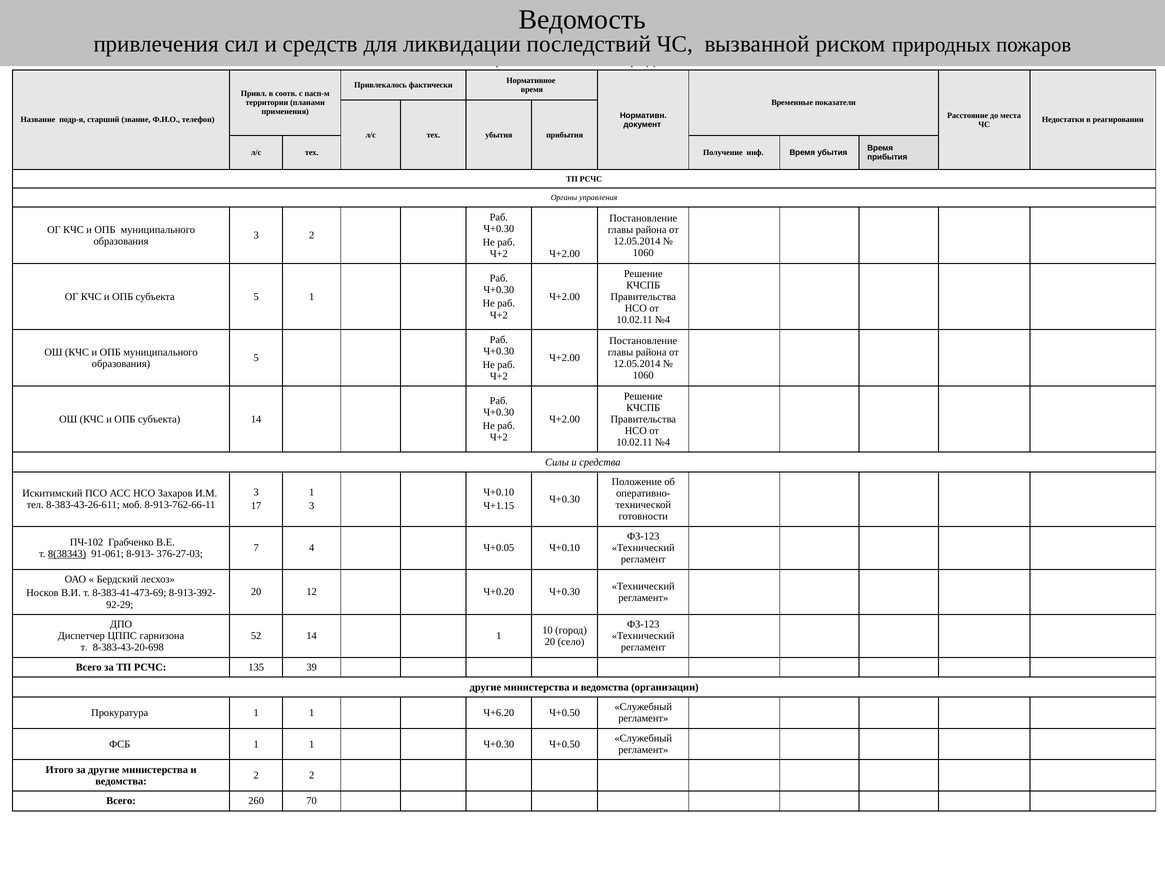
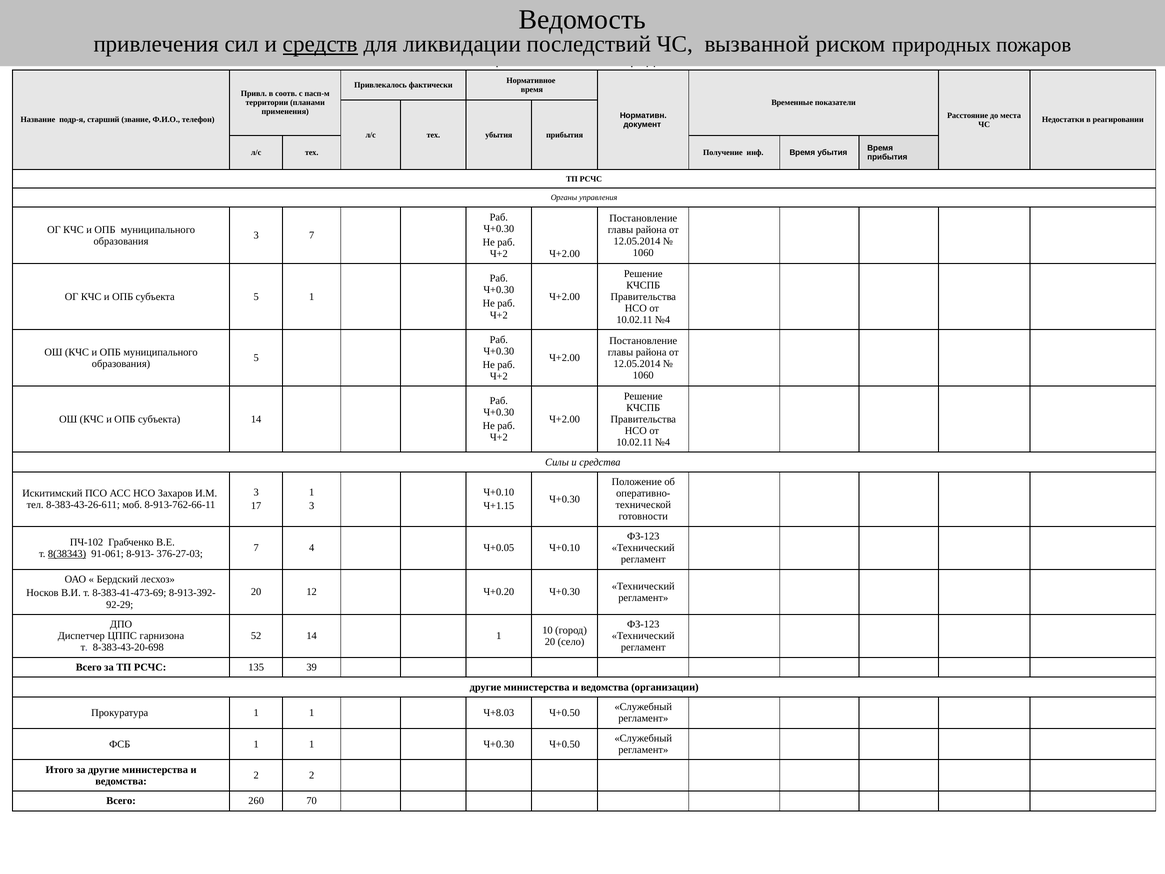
средств underline: none -> present (320, 44)
3 2: 2 -> 7 (312, 235)
Ч+6.20: Ч+6.20 -> Ч+8.03 (499, 713)
